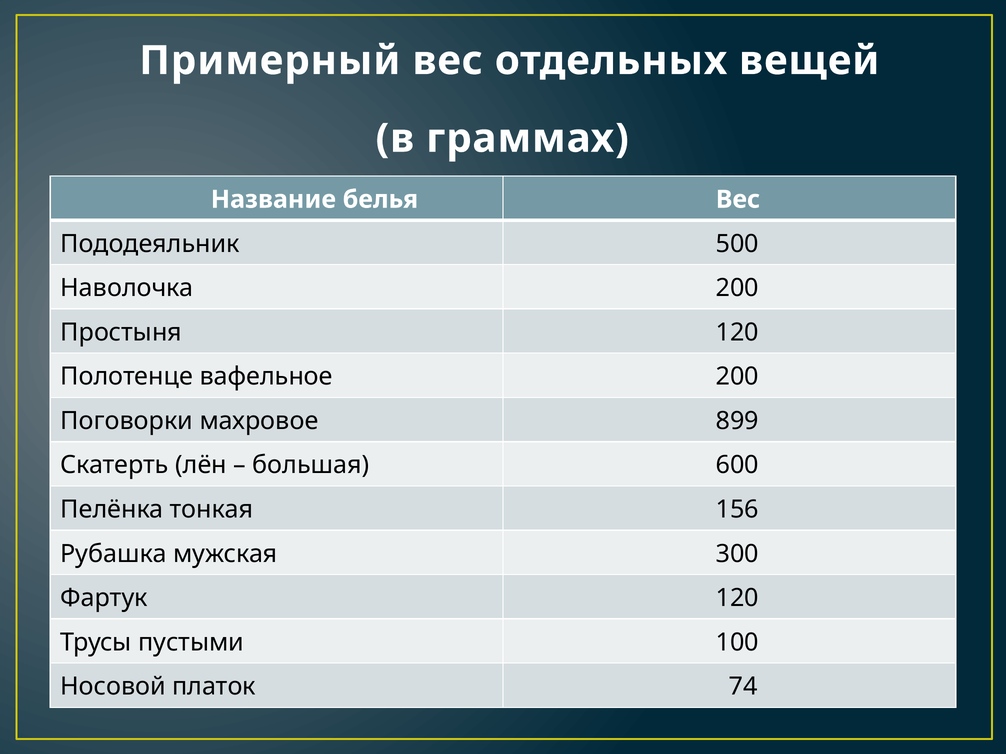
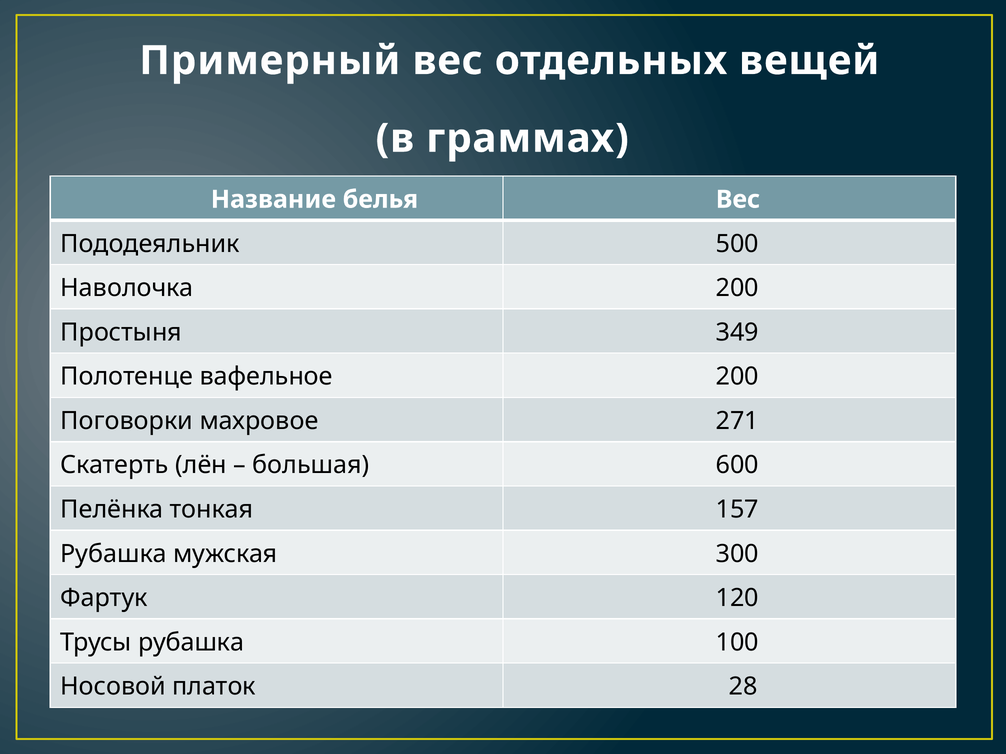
Простыня 120: 120 -> 349 (737, 333)
899: 899 -> 271 (737, 421)
156: 156 -> 157 (737, 510)
Трусы пустыми: пустыми -> рубашка (191, 643)
74: 74 -> 28 (743, 687)
